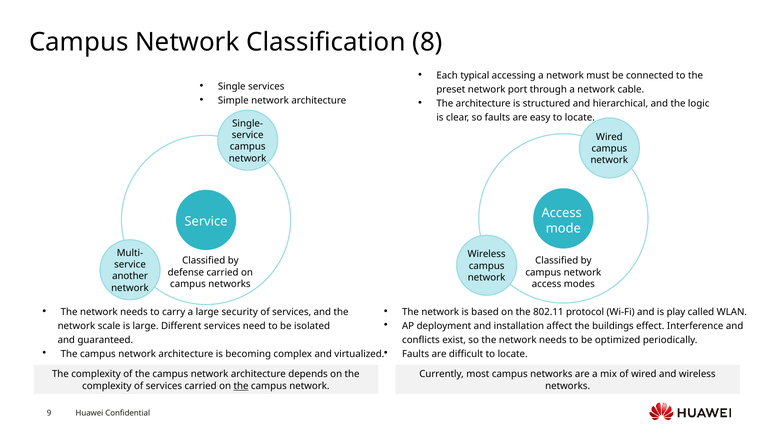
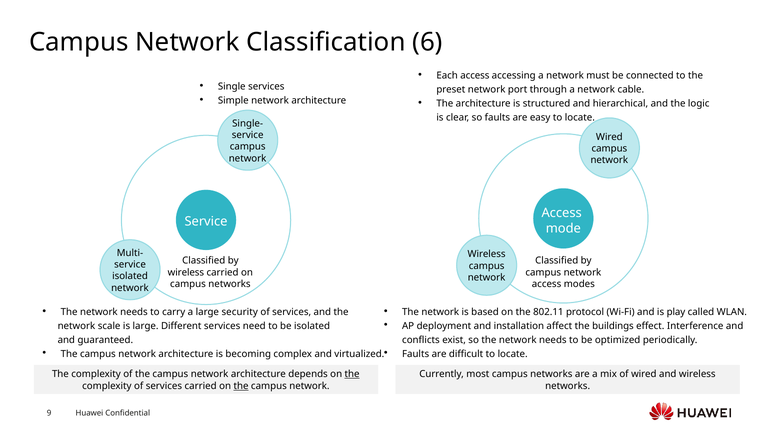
8: 8 -> 6 (427, 42)
Each typical: typical -> access (475, 76)
defense: defense -> wireless (186, 272)
another: another -> isolated (130, 276)
the underline: none -> present (352, 374)
